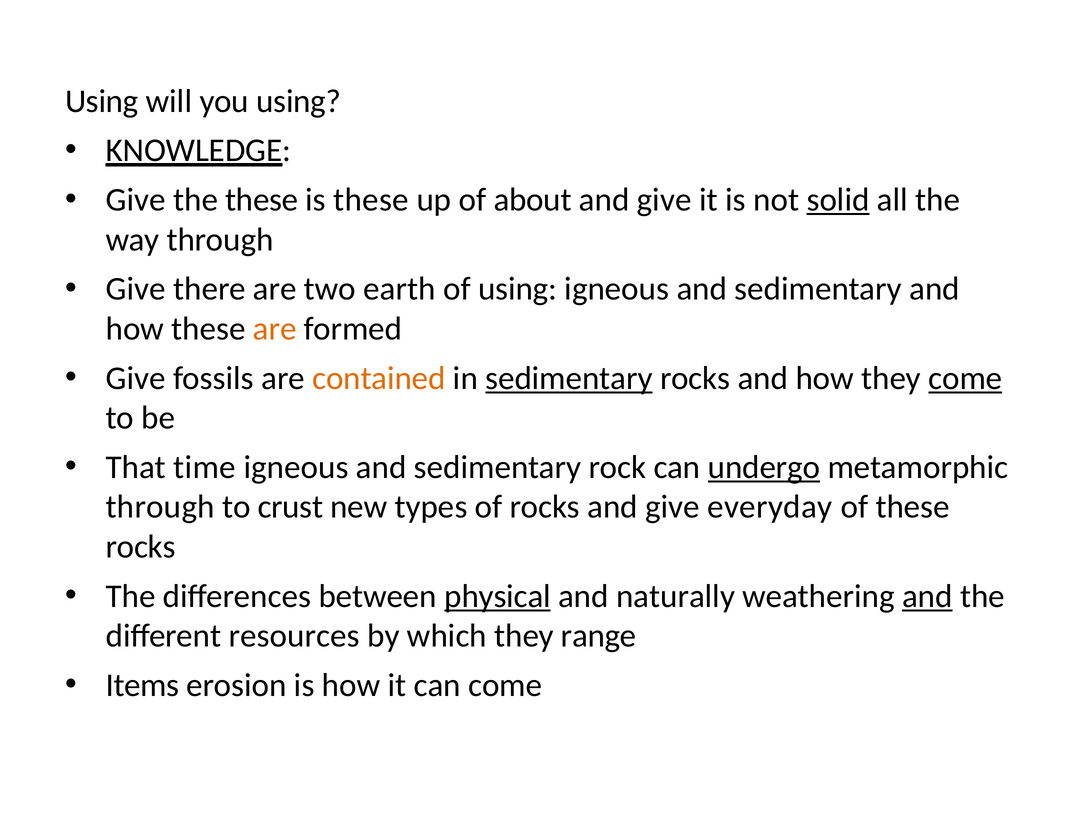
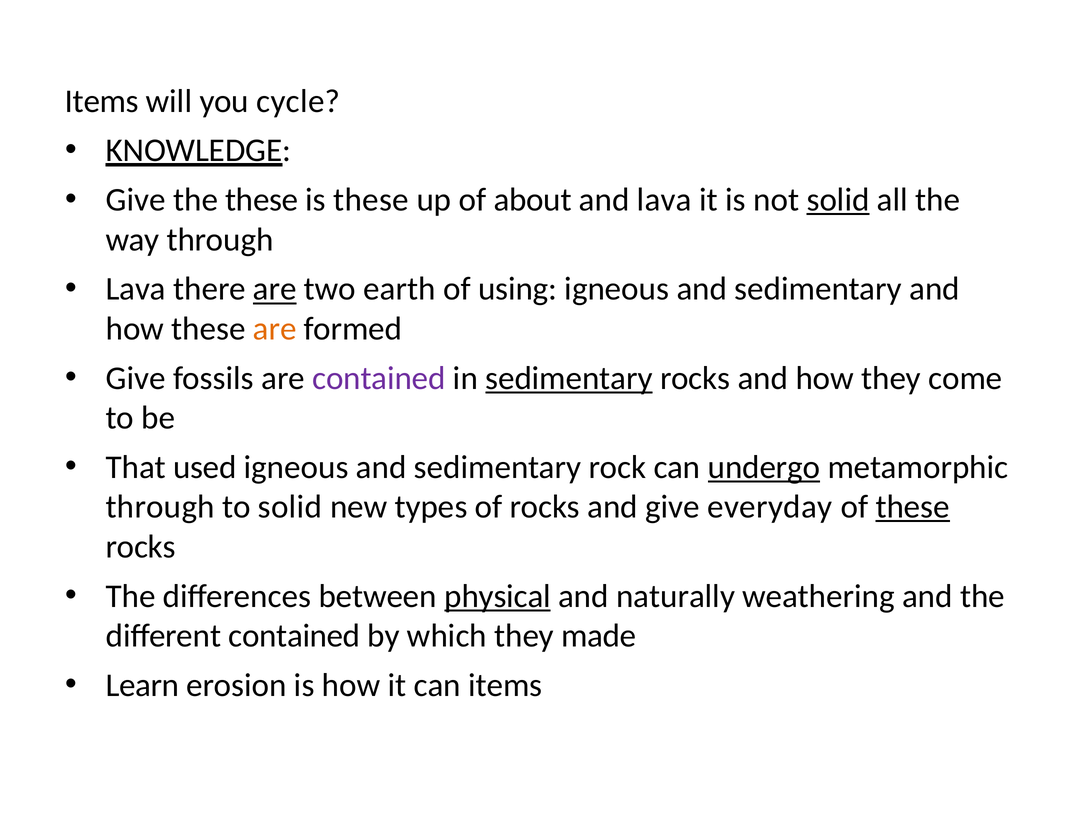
Using: Using -> Items (102, 101)
you using: using -> cycle (298, 101)
give: give -> lava (664, 200)
Give: Give -> Lava (136, 289)
are underline: none -> present (275, 289)
contained colour: orange -> purple (379, 378)
come underline: present -> none (965, 378)
time: time -> used (205, 467)
to crust: crust -> solid (290, 507)
these underline: none -> present (913, 507)
and underline: present -> none (927, 596)
different resources: resources -> contained (294, 636)
range: range -> made (599, 636)
Items: Items -> Learn (142, 685)
can come: come -> items (505, 685)
